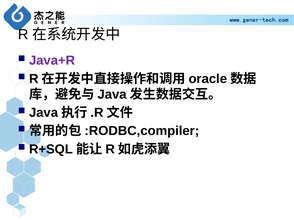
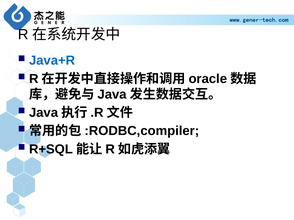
Java+R colour: purple -> blue (52, 61)
